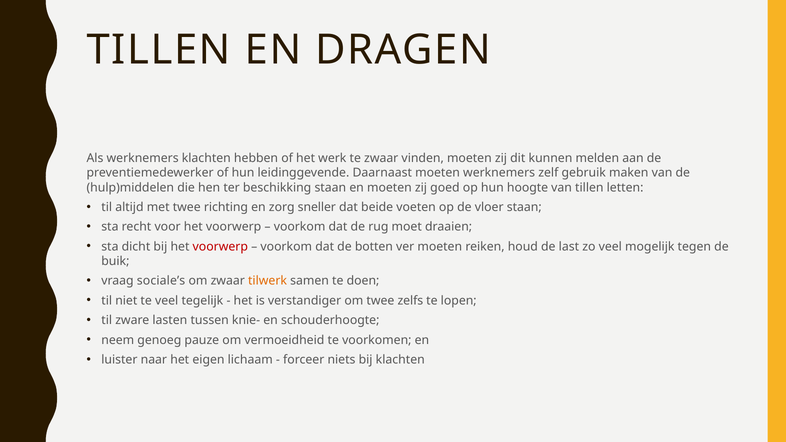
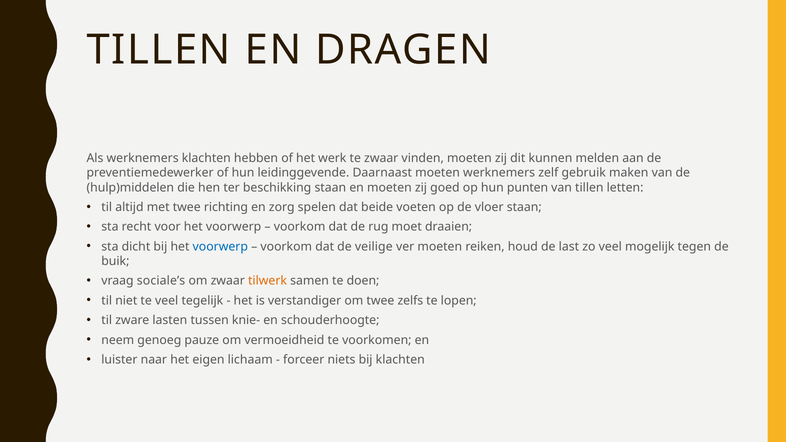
hoogte: hoogte -> punten (528, 188)
sneller: sneller -> spelen (317, 207)
voorwerp colour: red -> blue (220, 247)
botten: botten -> veilige (374, 247)
